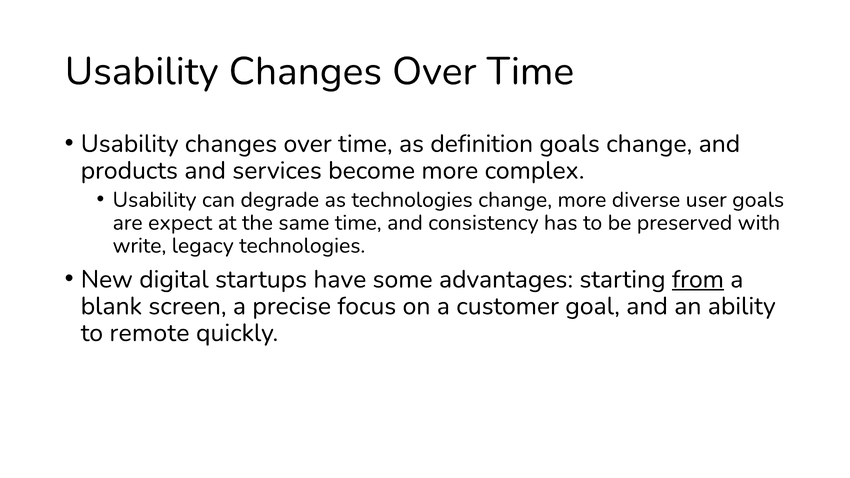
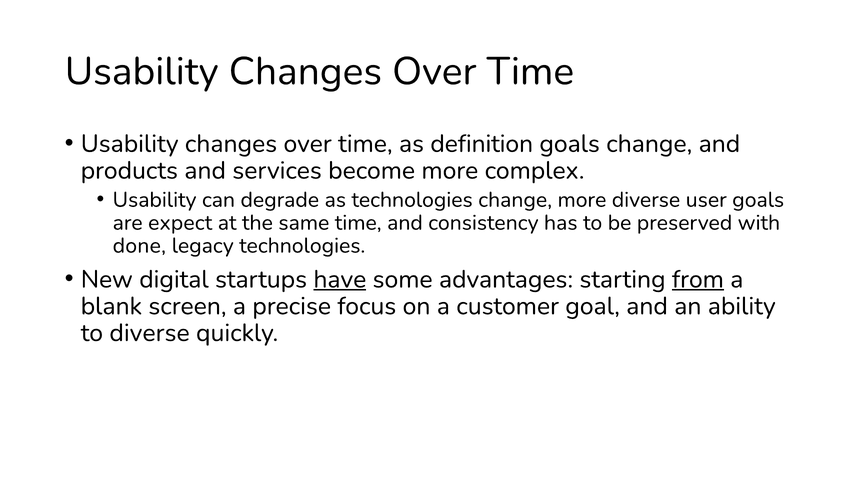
write: write -> done (139, 246)
have underline: none -> present (340, 279)
to remote: remote -> diverse (150, 333)
